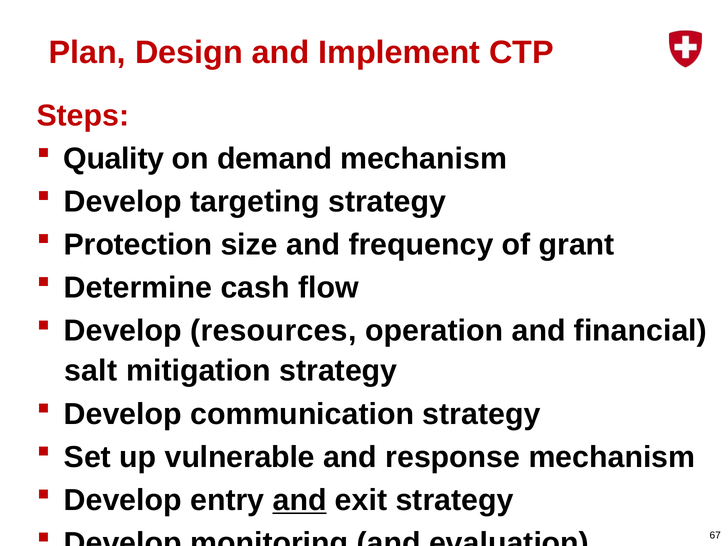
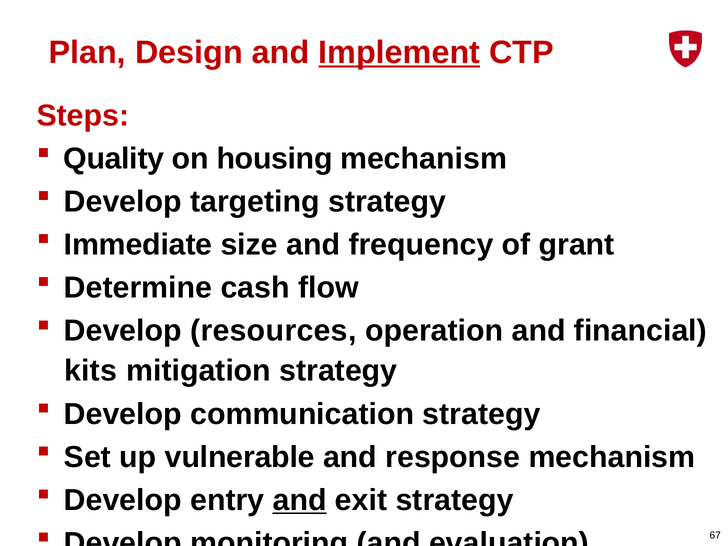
Implement underline: none -> present (399, 52)
demand: demand -> housing (275, 159)
Protection: Protection -> Immediate (138, 245)
salt: salt -> kits (91, 371)
